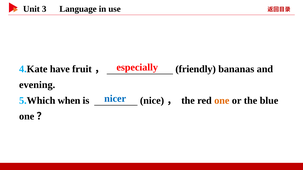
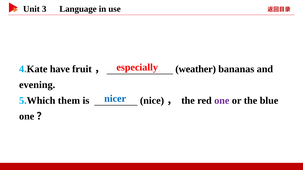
friendly: friendly -> weather (196, 69)
when: when -> them (69, 101)
one colour: orange -> purple (222, 101)
